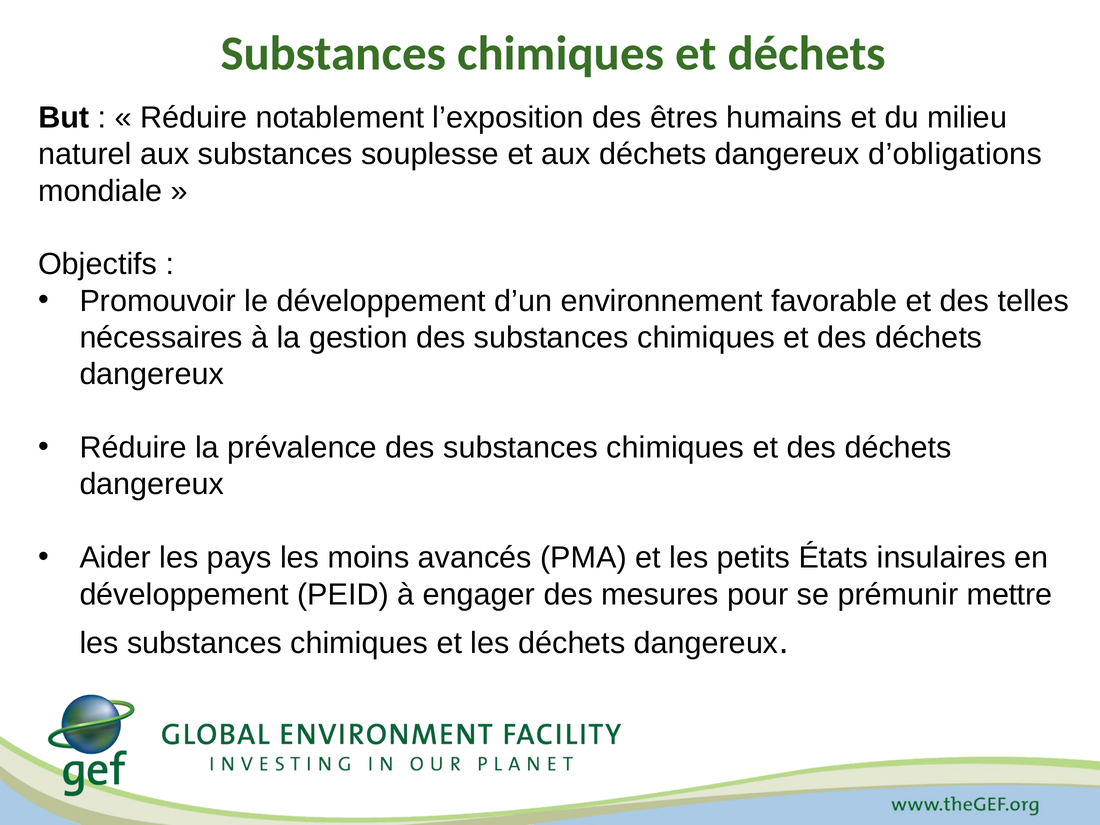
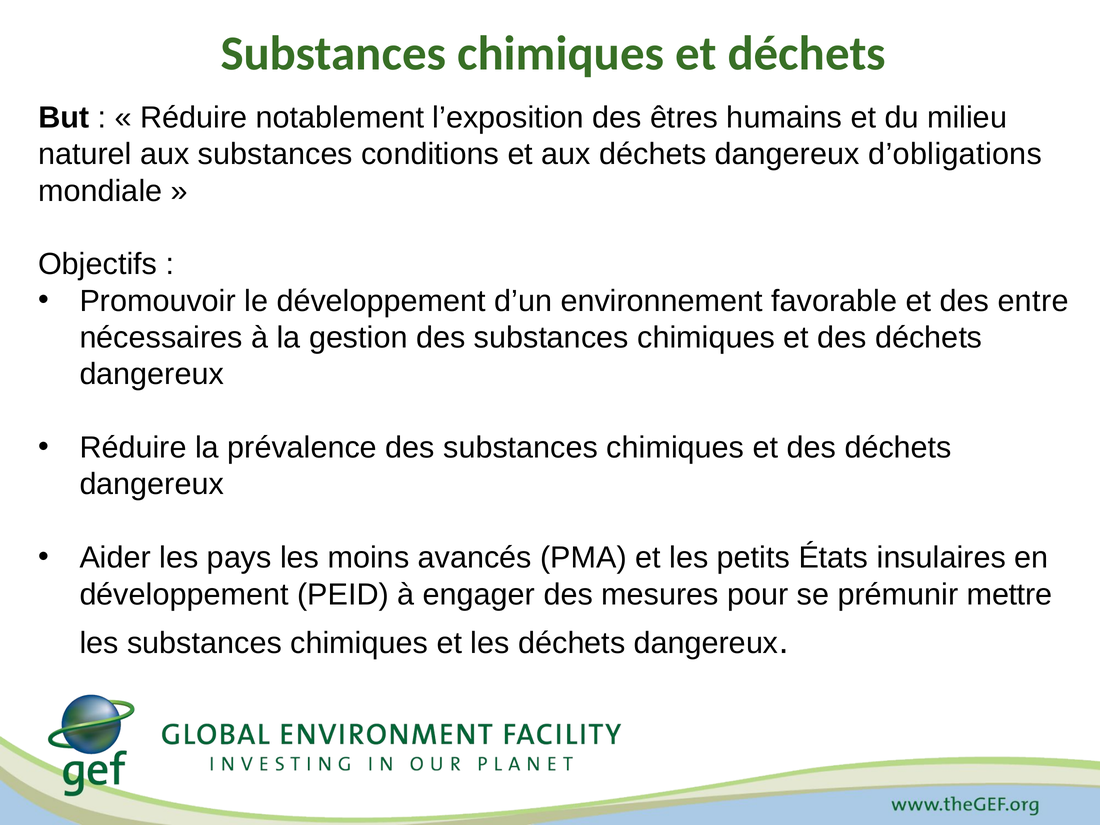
souplesse: souplesse -> conditions (430, 154)
telles: telles -> entre (1033, 301)
